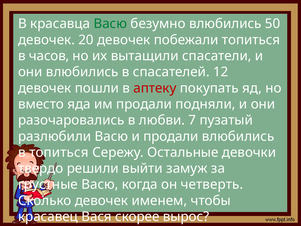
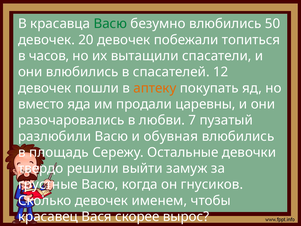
аптеку colour: red -> orange (155, 88)
подняли: подняли -> царевны (206, 104)
и продали: продали -> обувная (171, 136)
в топиться: топиться -> площадь (59, 152)
четверть: четверть -> гнусиков (212, 184)
